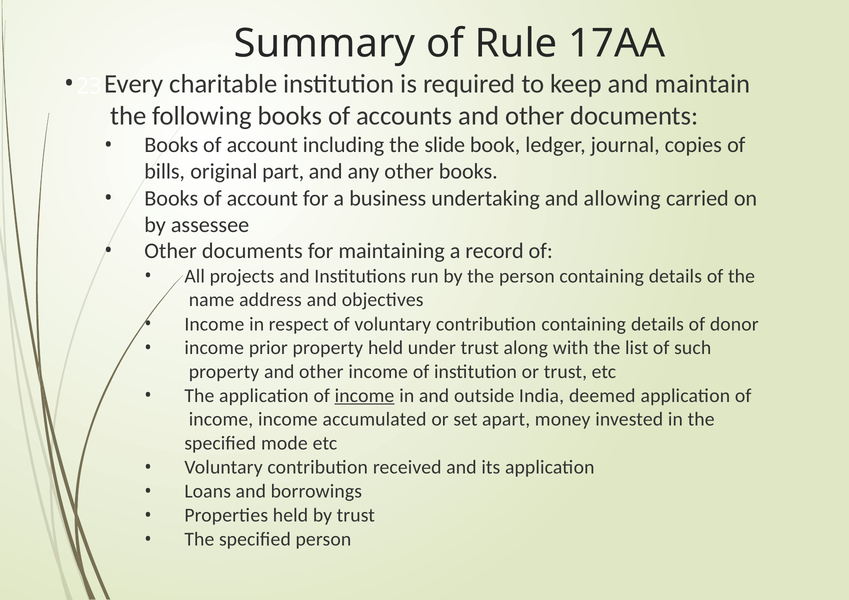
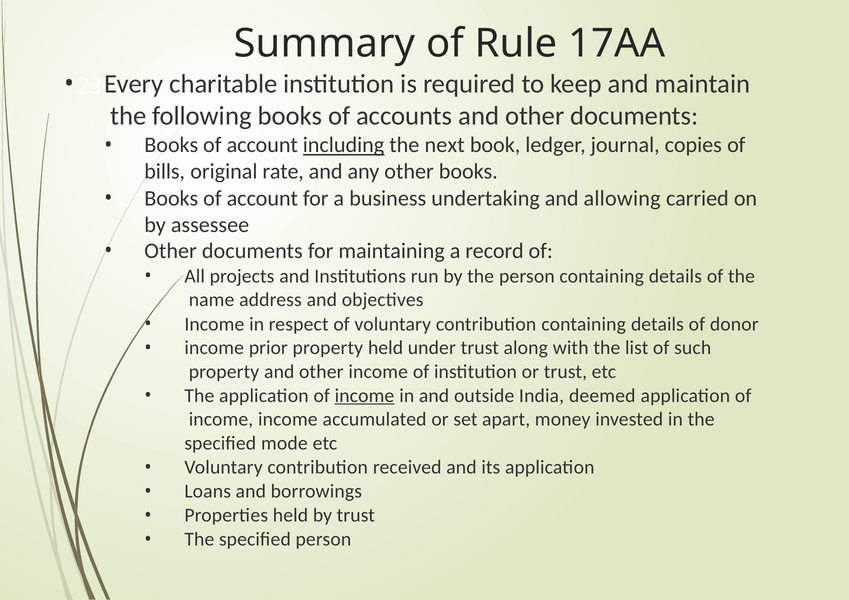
including underline: none -> present (344, 145)
slide: slide -> next (445, 145)
part: part -> rate (283, 172)
